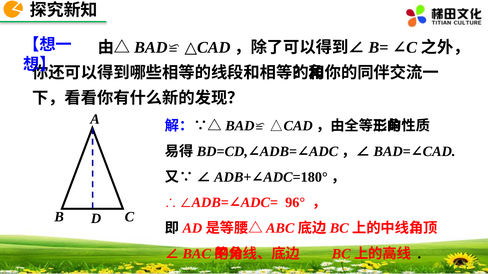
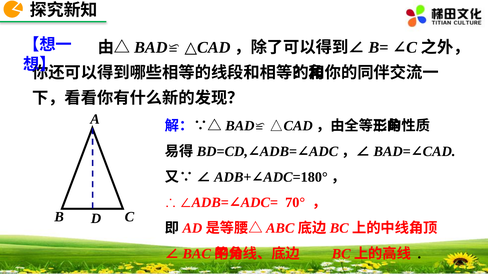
96°: 96° -> 70° (295, 203)
